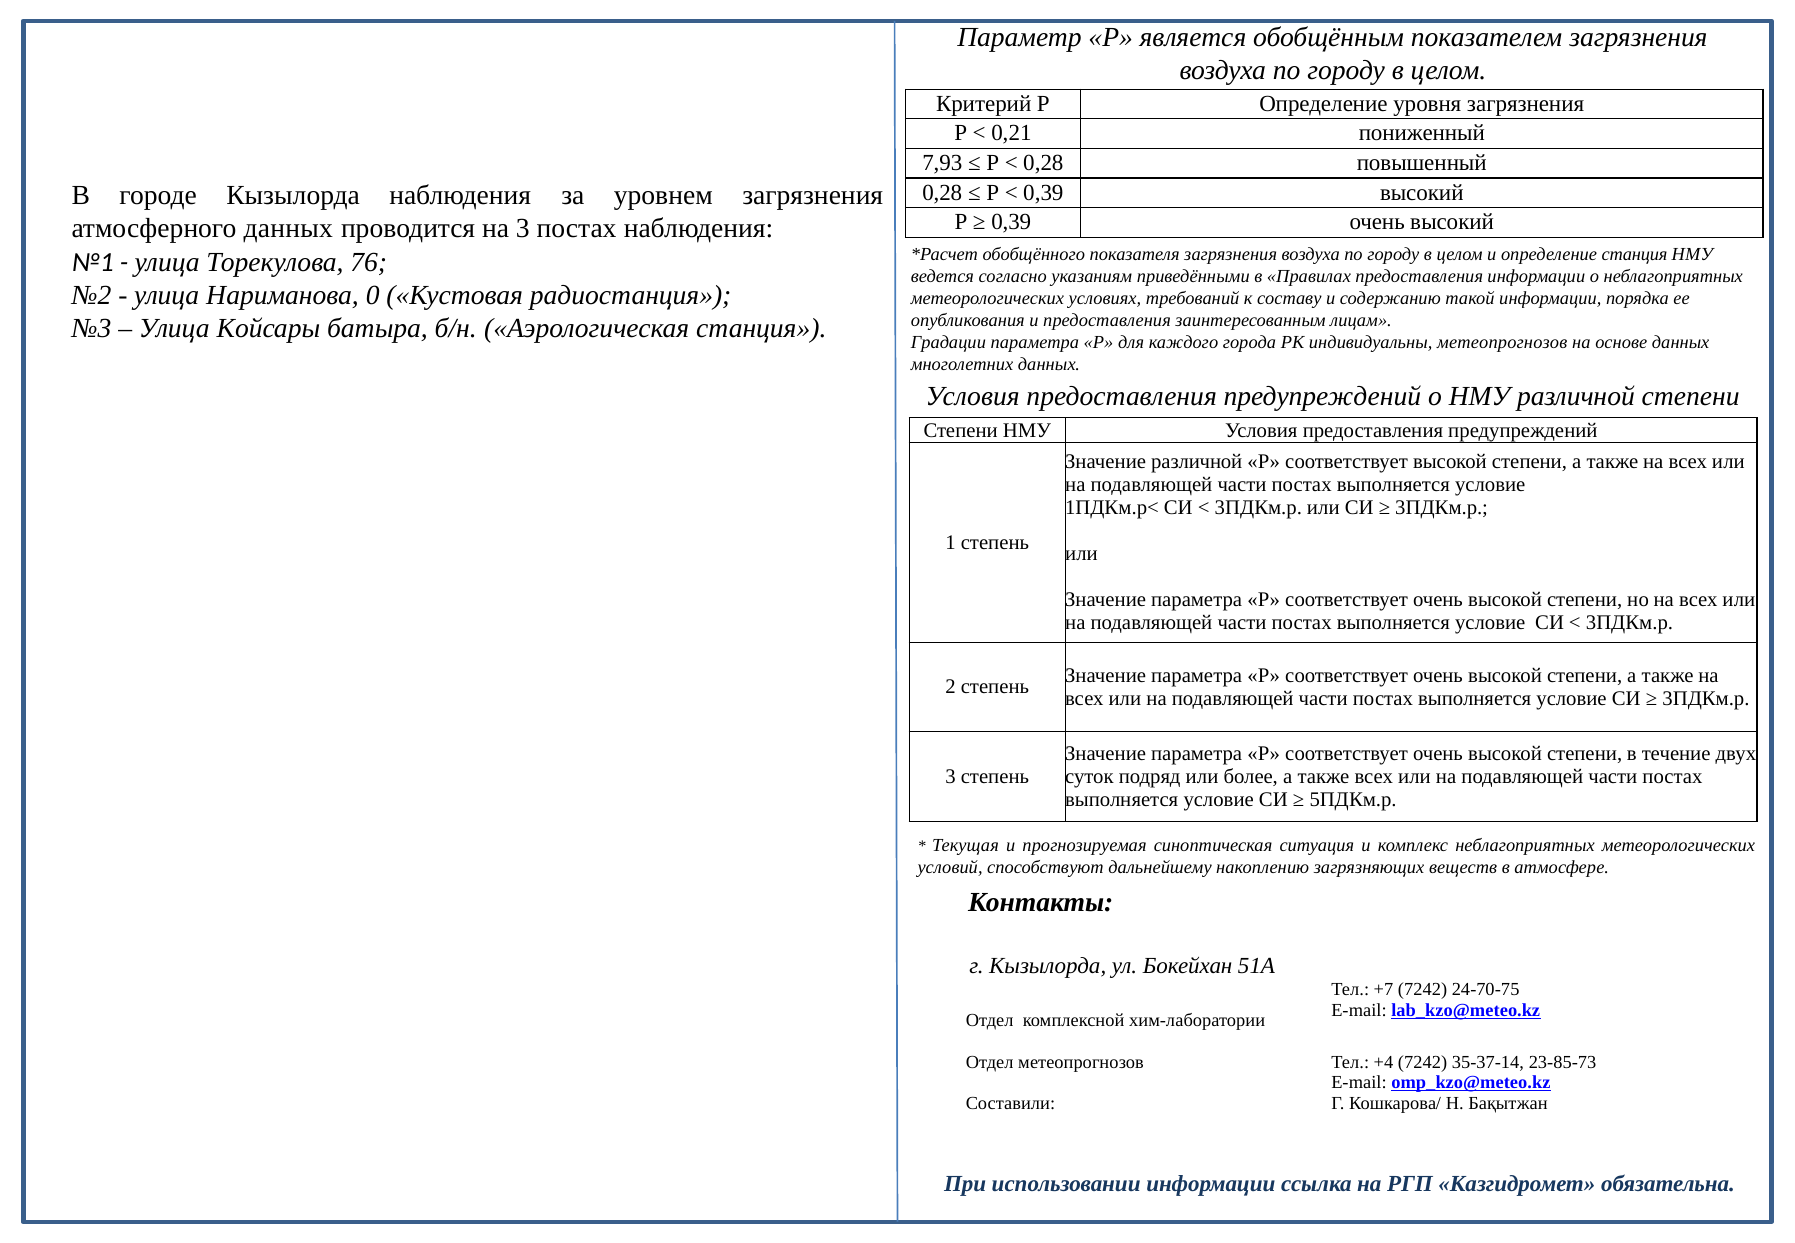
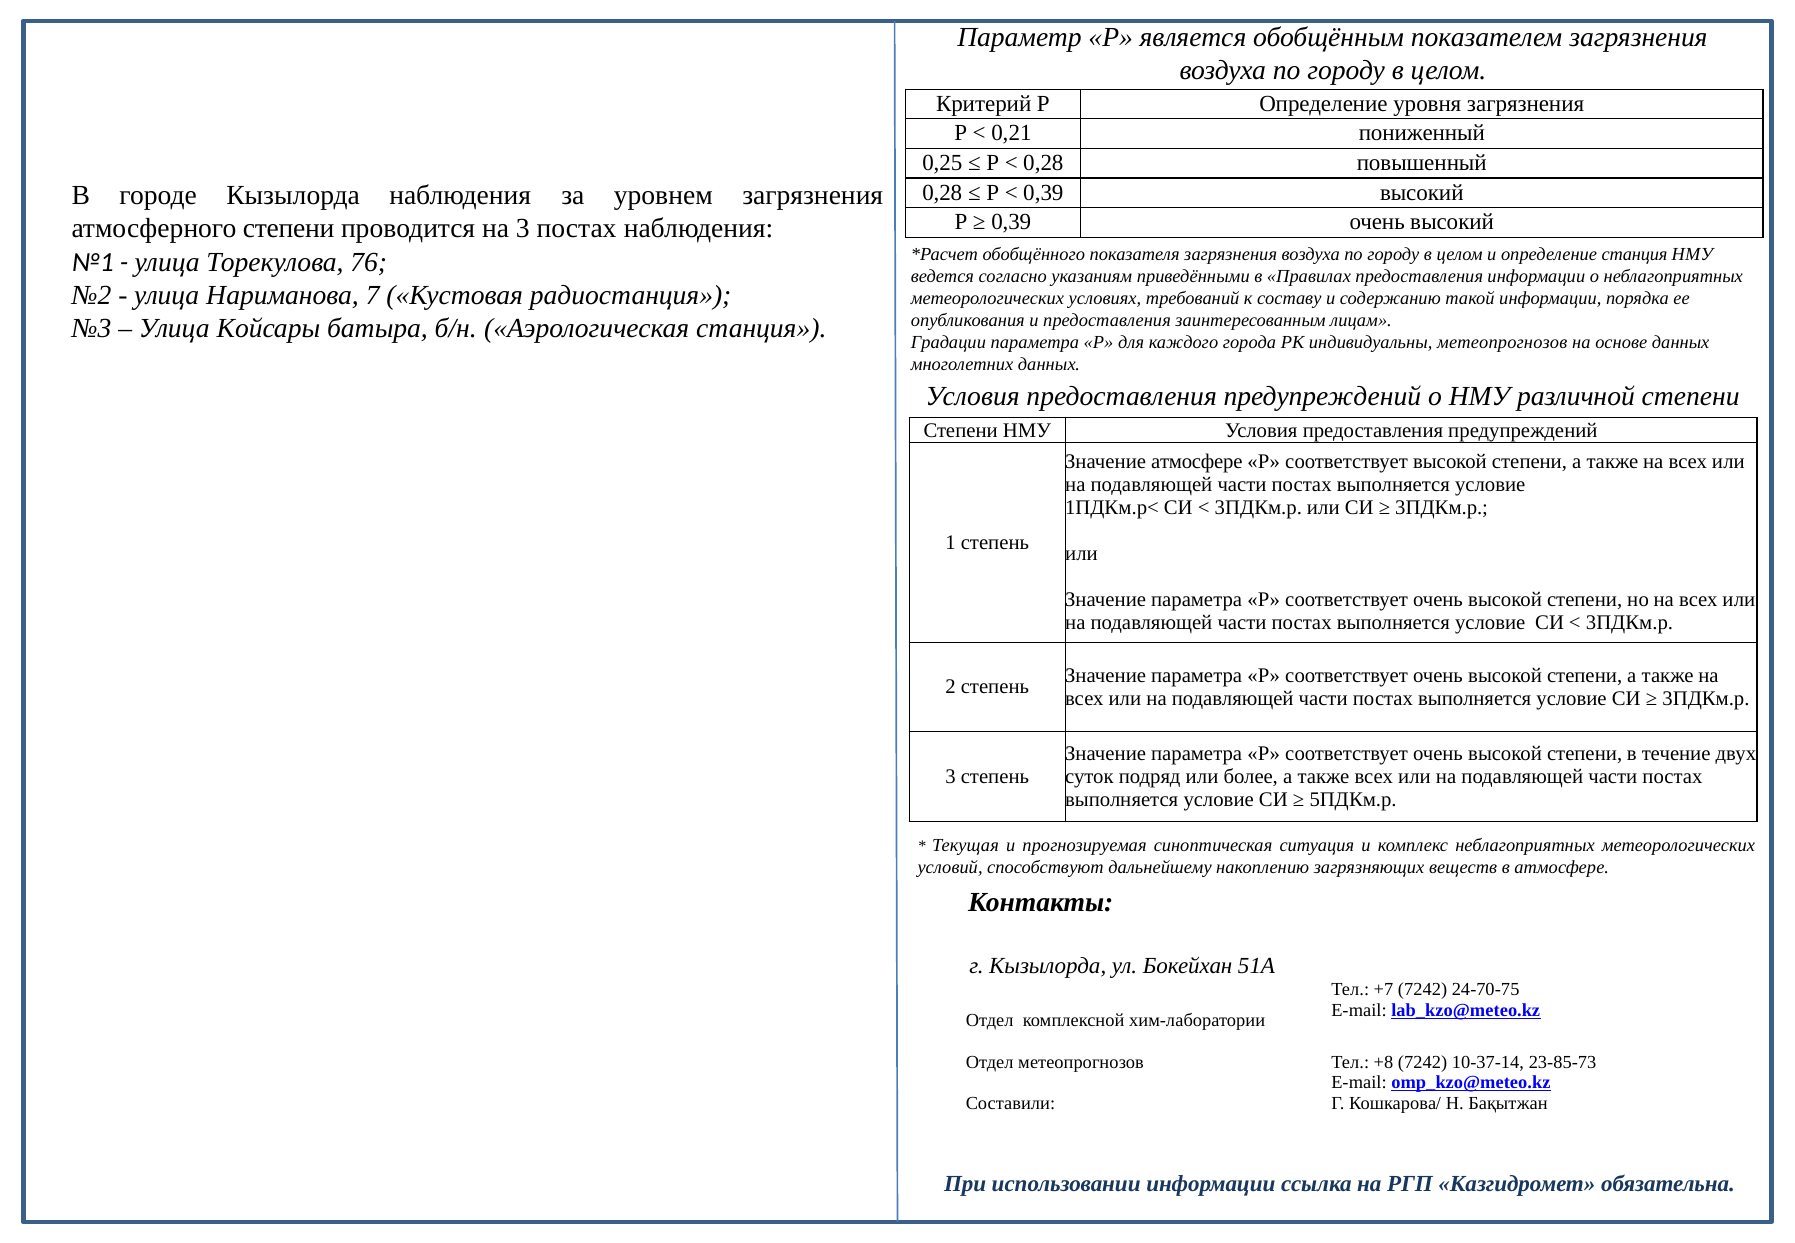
7,93: 7,93 -> 0,25 (942, 163)
атмосферного данных: данных -> степени (289, 229)
0: 0 -> 7 (373, 295)
Значение различной: различной -> атмосфере (1197, 462)
+4: +4 -> +8 (1383, 1062)
35-37-14: 35-37-14 -> 10-37-14 (1488, 1062)
